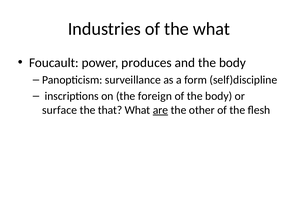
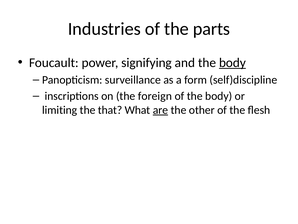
the what: what -> parts (212, 29)
produces: produces -> signifying (147, 63)
body underline: none -> present (232, 63)
surface: surface -> limiting (60, 110)
